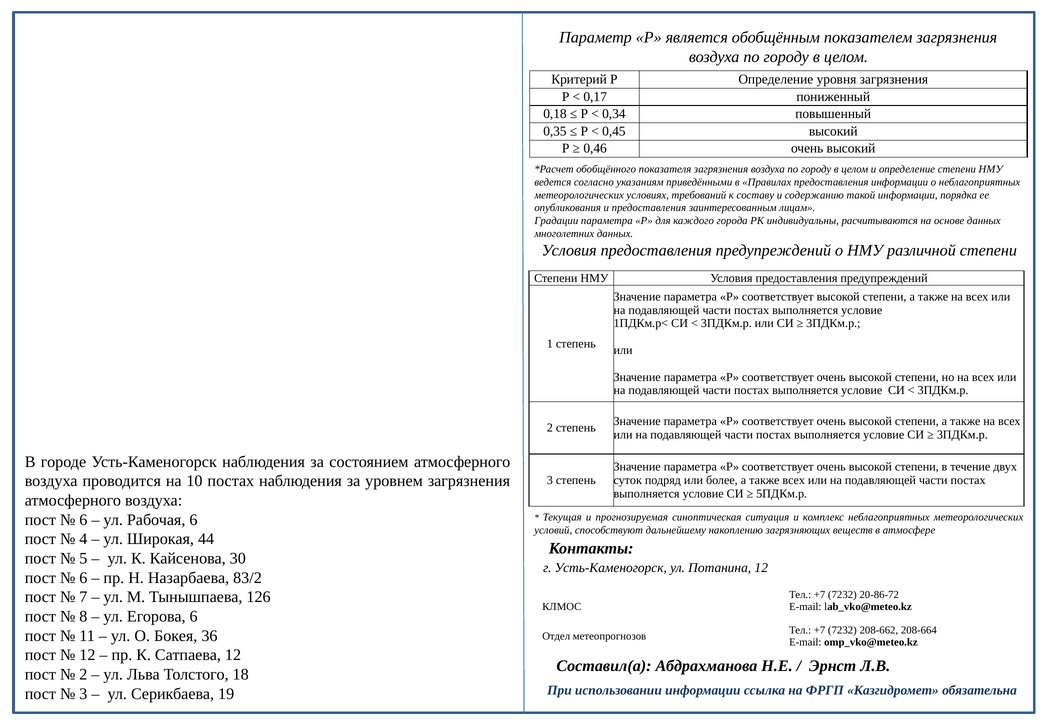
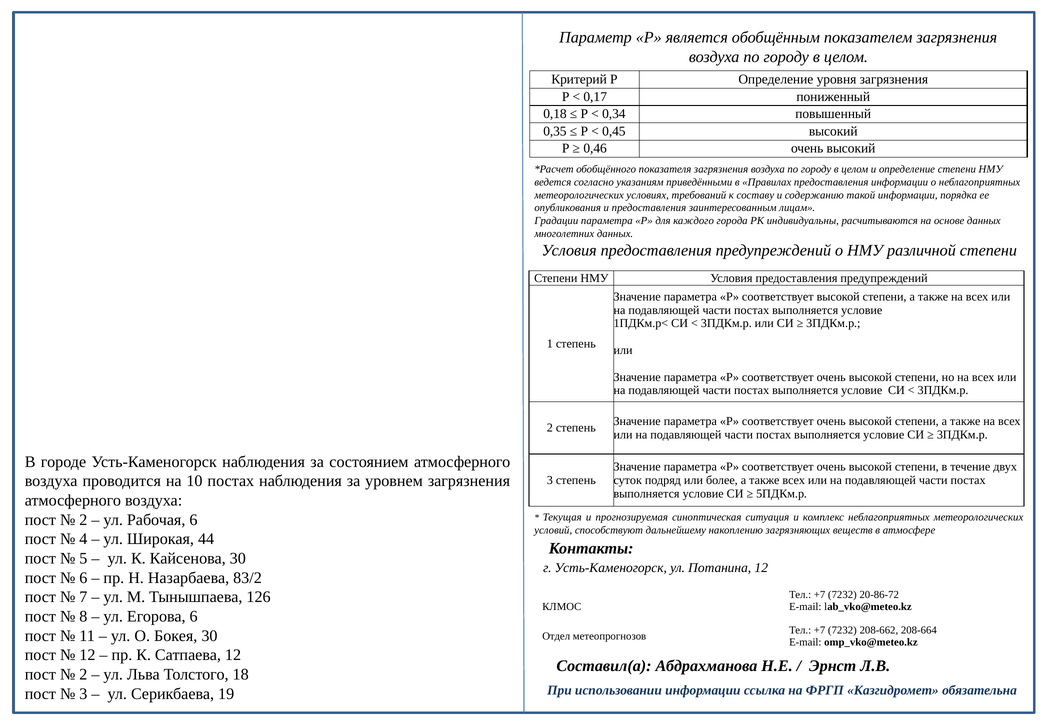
6: 6 -> 2 (83, 520)
Бокея 36: 36 -> 30 (209, 636)
